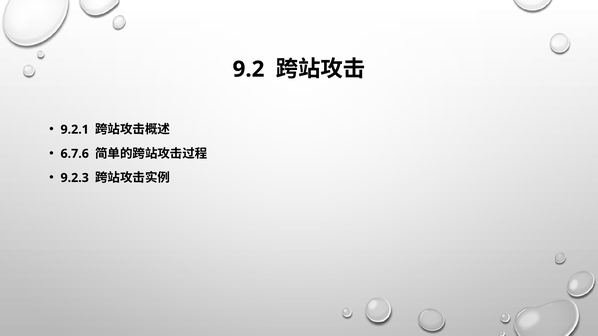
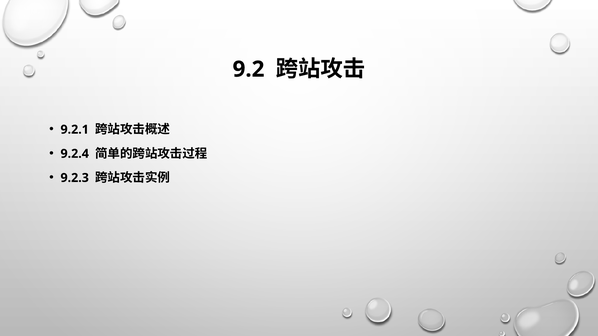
6.7.6: 6.7.6 -> 9.2.4 (75, 154)
